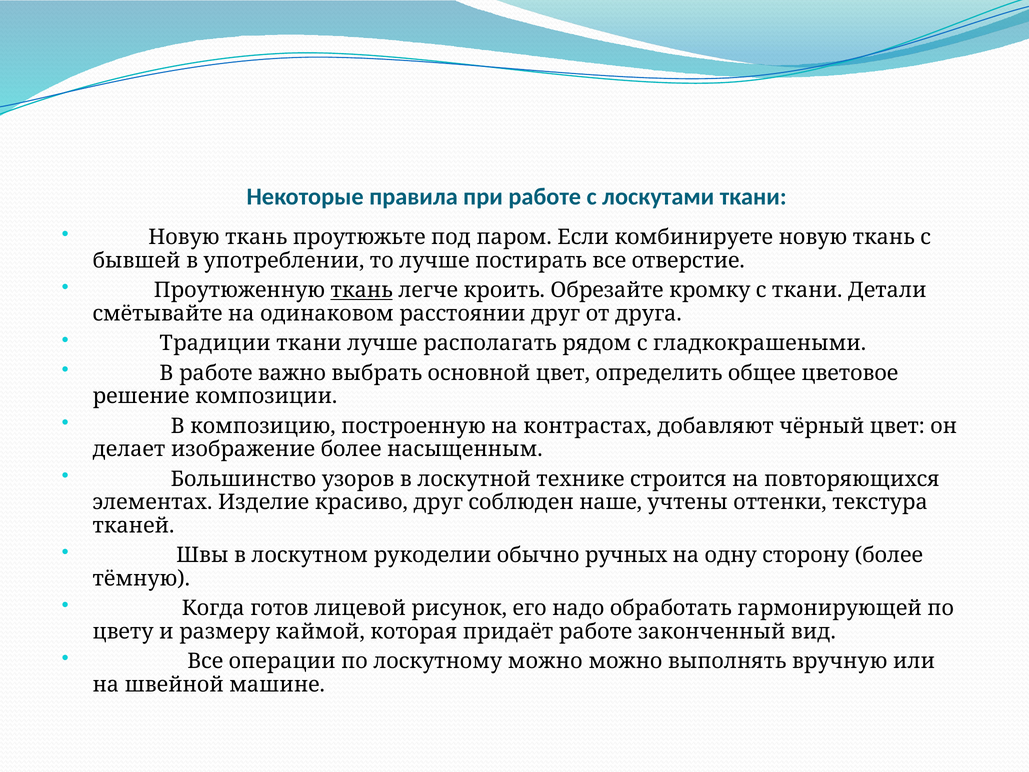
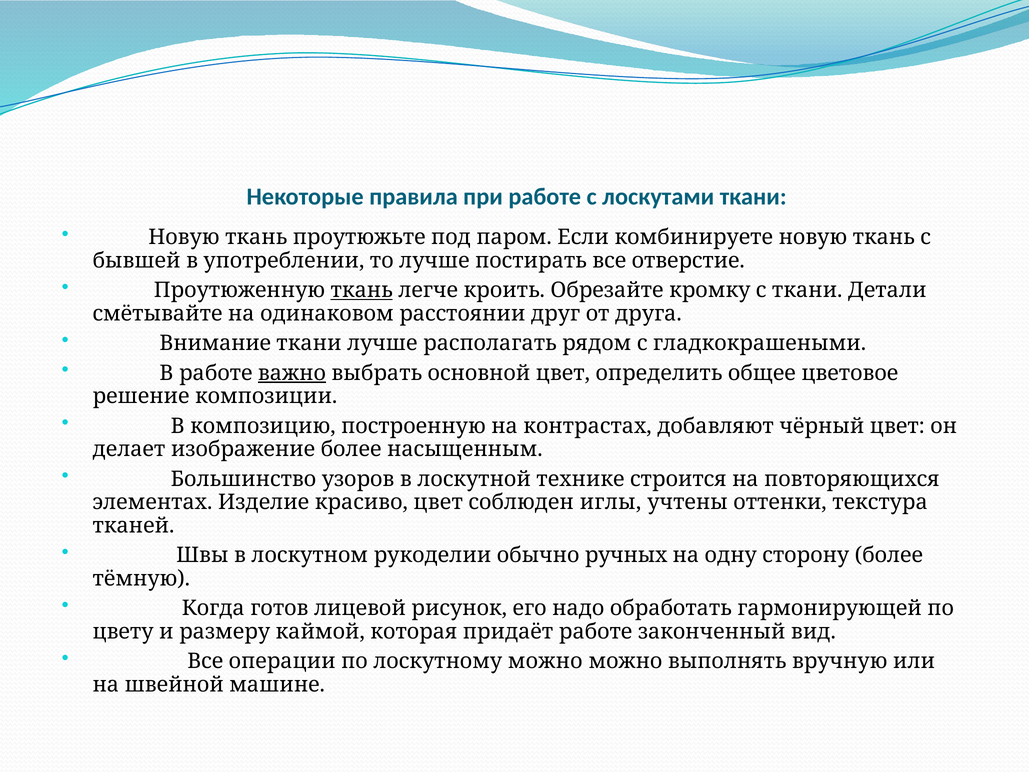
Традиции: Традиции -> Внимание (215, 343)
важно underline: none -> present (292, 373)
красиво друг: друг -> цвет (438, 502)
наше: наше -> иглы (610, 502)
